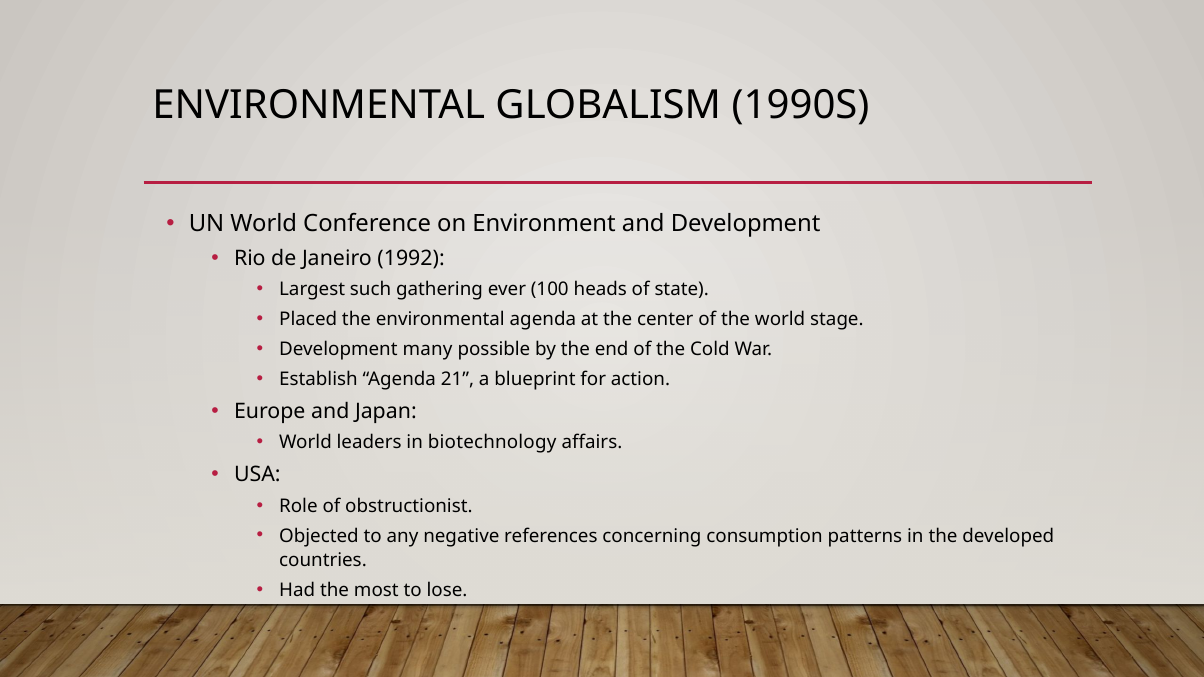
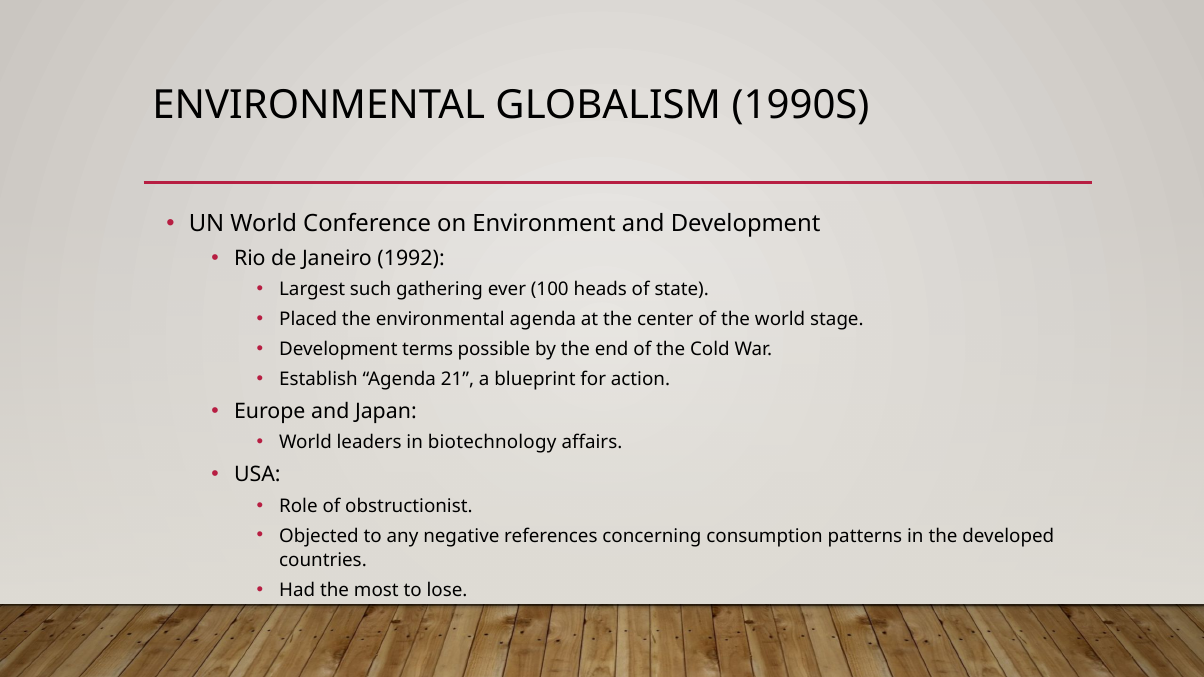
many: many -> terms (428, 350)
